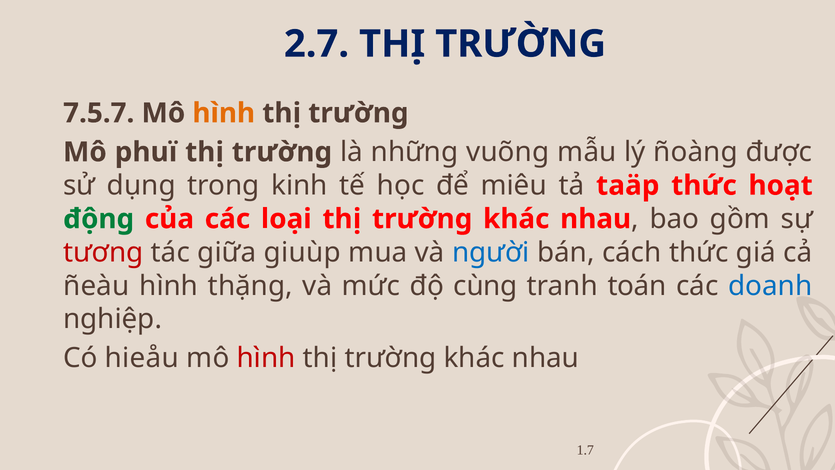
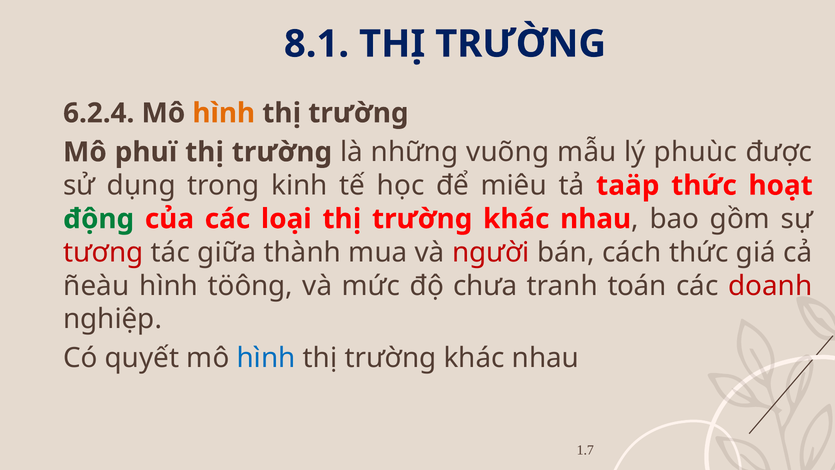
2.7: 2.7 -> 8.1 (317, 44)
7.5.7: 7.5.7 -> 6.2.4 (99, 113)
ñoàng: ñoàng -> phuùc (696, 152)
giuùp: giuùp -> thành (302, 252)
người colour: blue -> red (491, 252)
thặng: thặng -> töông (250, 286)
cùng: cùng -> chưa (485, 286)
doanh colour: blue -> red (770, 286)
hieåu: hieåu -> quyết (142, 358)
hình colour: red -> blue (266, 358)
